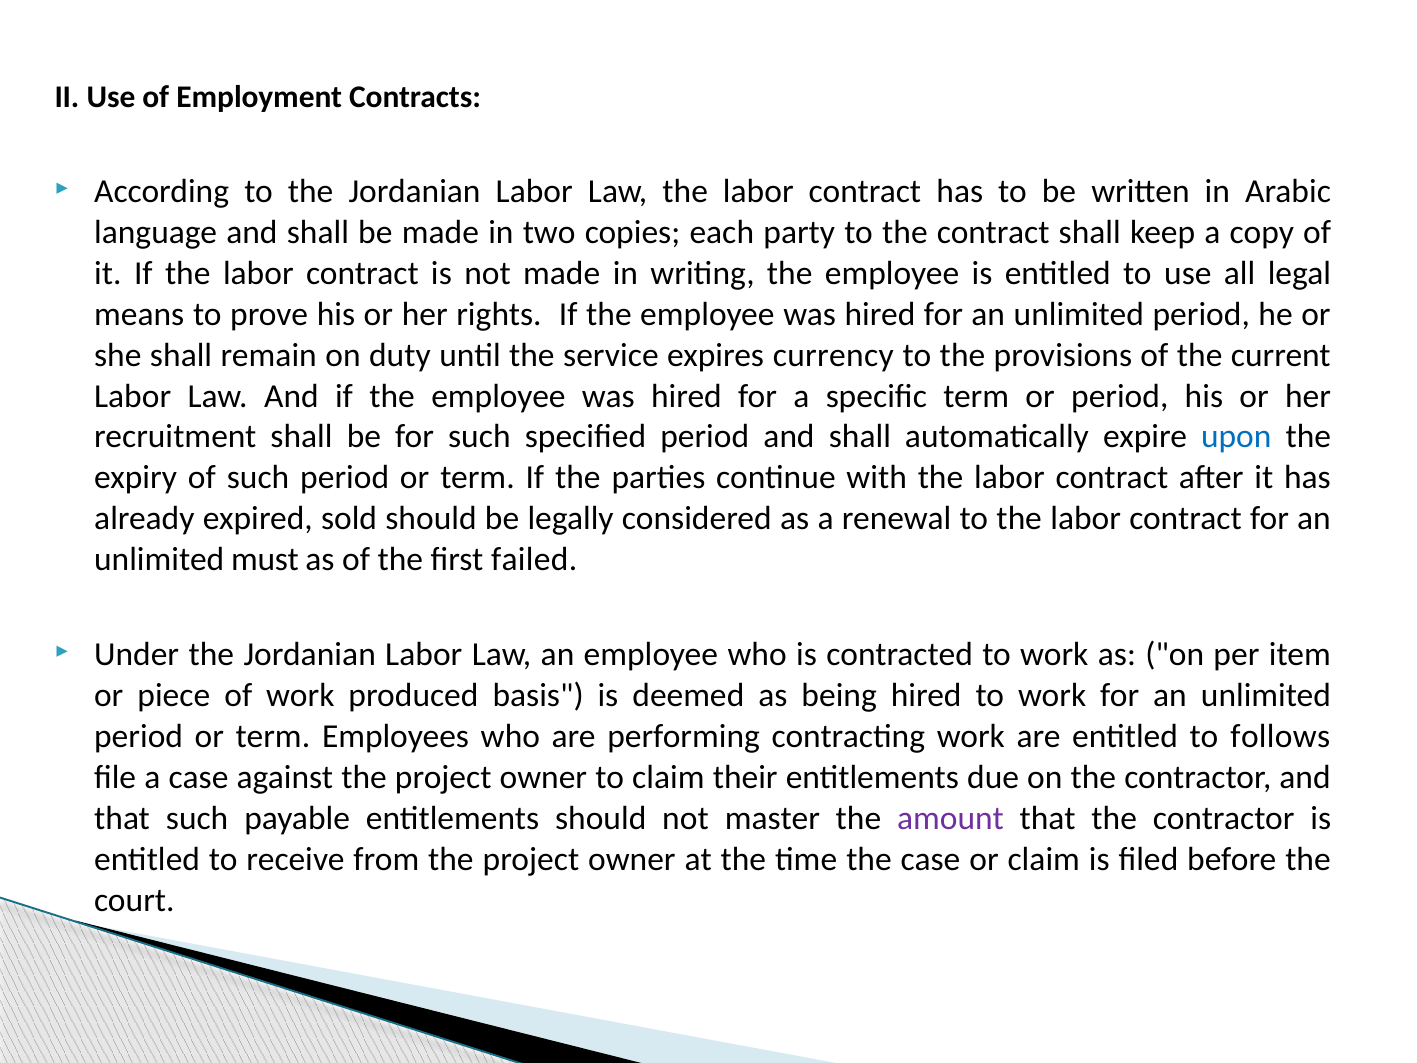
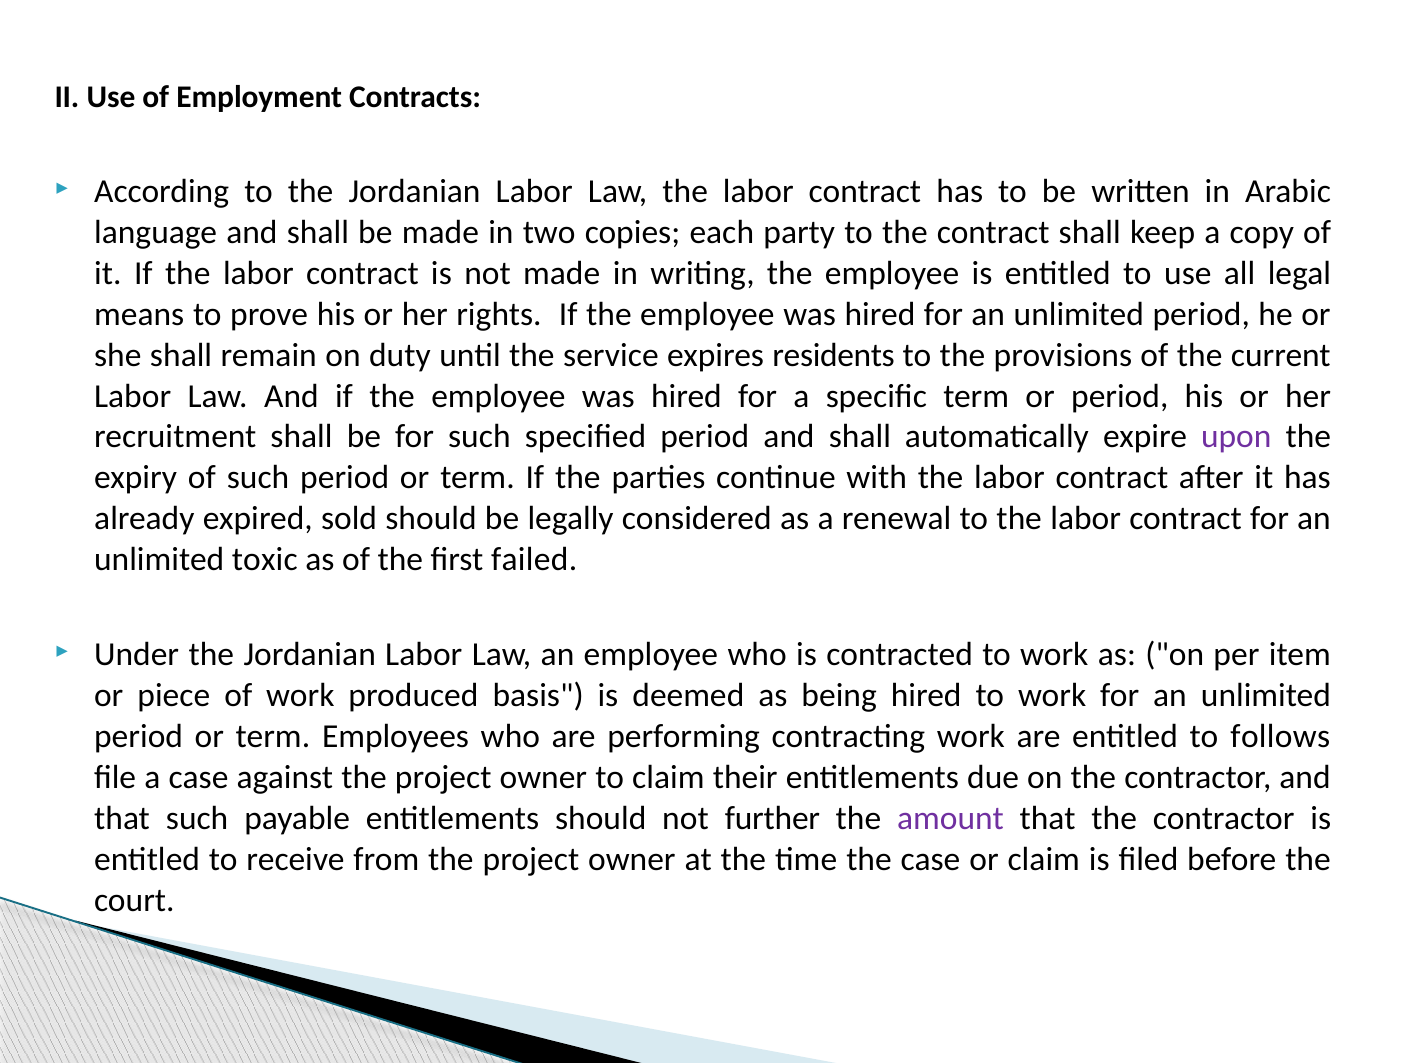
currency: currency -> residents (834, 355)
upon colour: blue -> purple (1236, 437)
must: must -> toxic (265, 559)
master: master -> further (772, 818)
